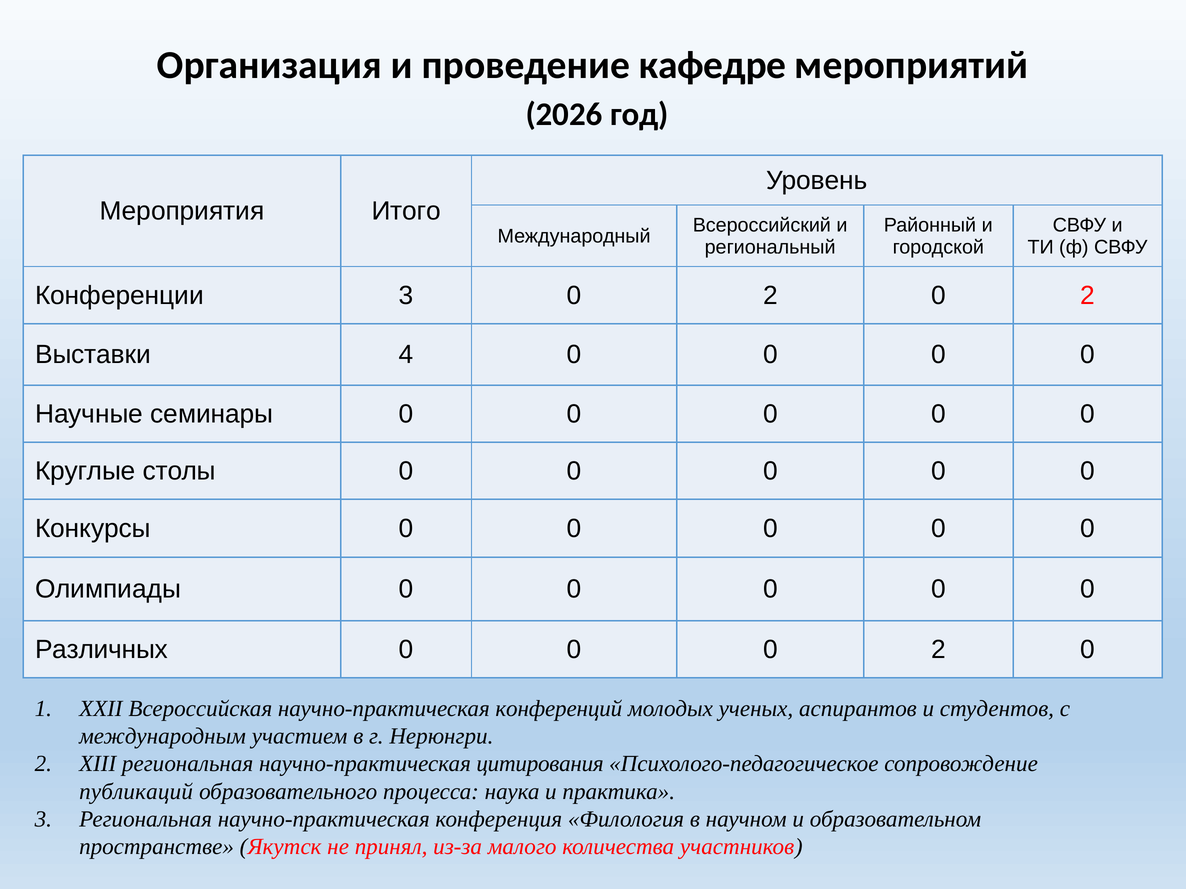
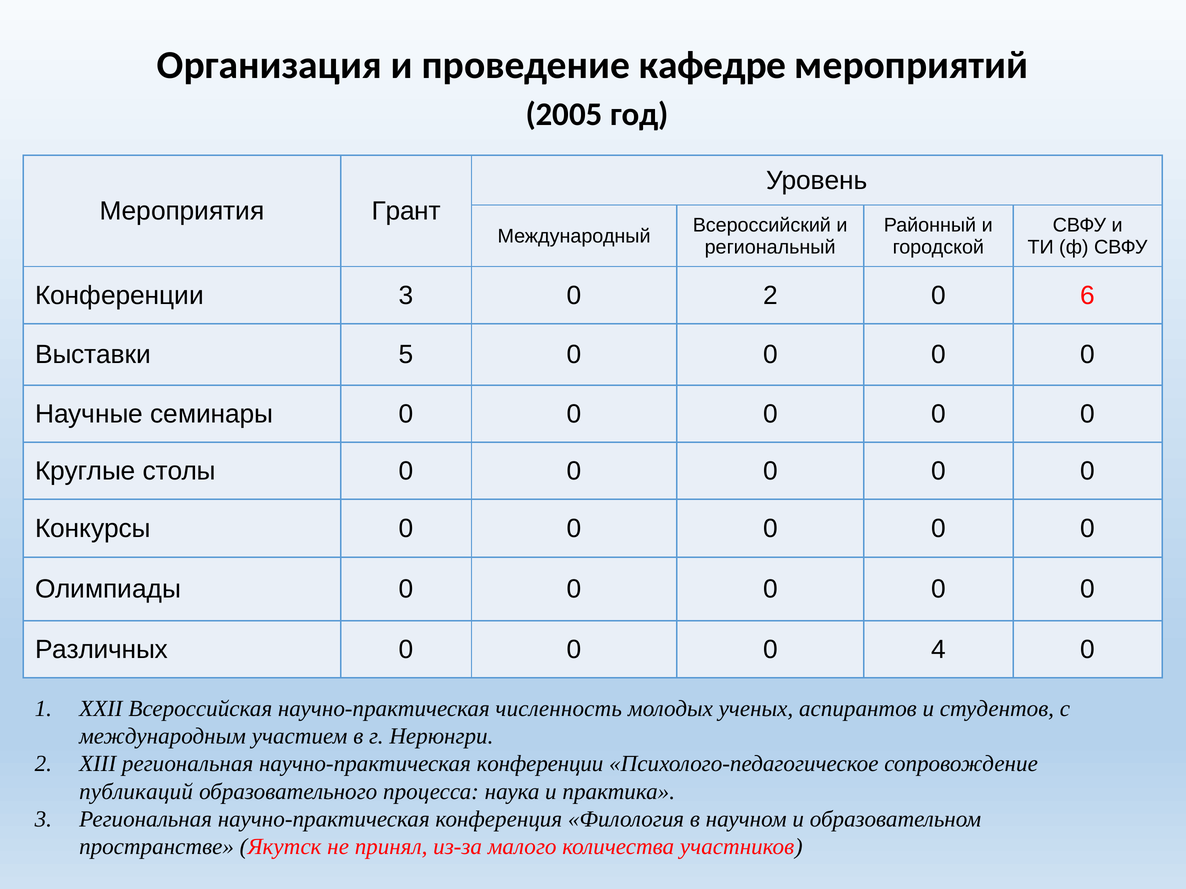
2026: 2026 -> 2005 (564, 115)
Итого: Итого -> Грант (406, 211)
2 0 2: 2 -> 6 (1088, 296)
4: 4 -> 5 (406, 355)
0 0 2: 2 -> 4 (938, 650)
конференций: конференций -> численность (559, 709)
научно-практическая цитирования: цитирования -> конференции (540, 764)
